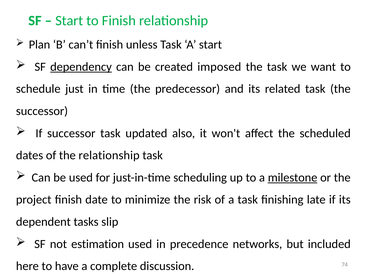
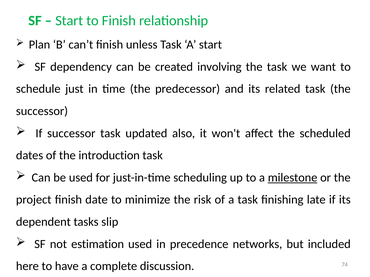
dependency underline: present -> none (81, 67)
imposed: imposed -> involving (219, 67)
the relationship: relationship -> introduction (109, 156)
